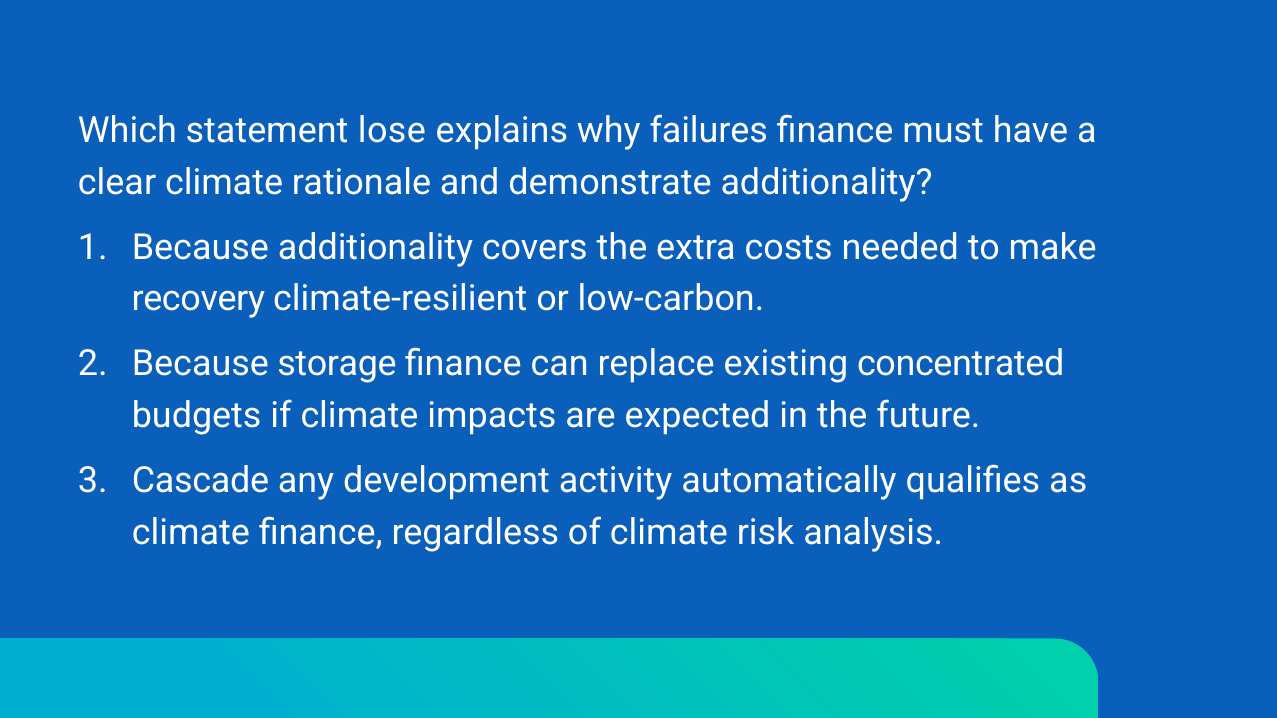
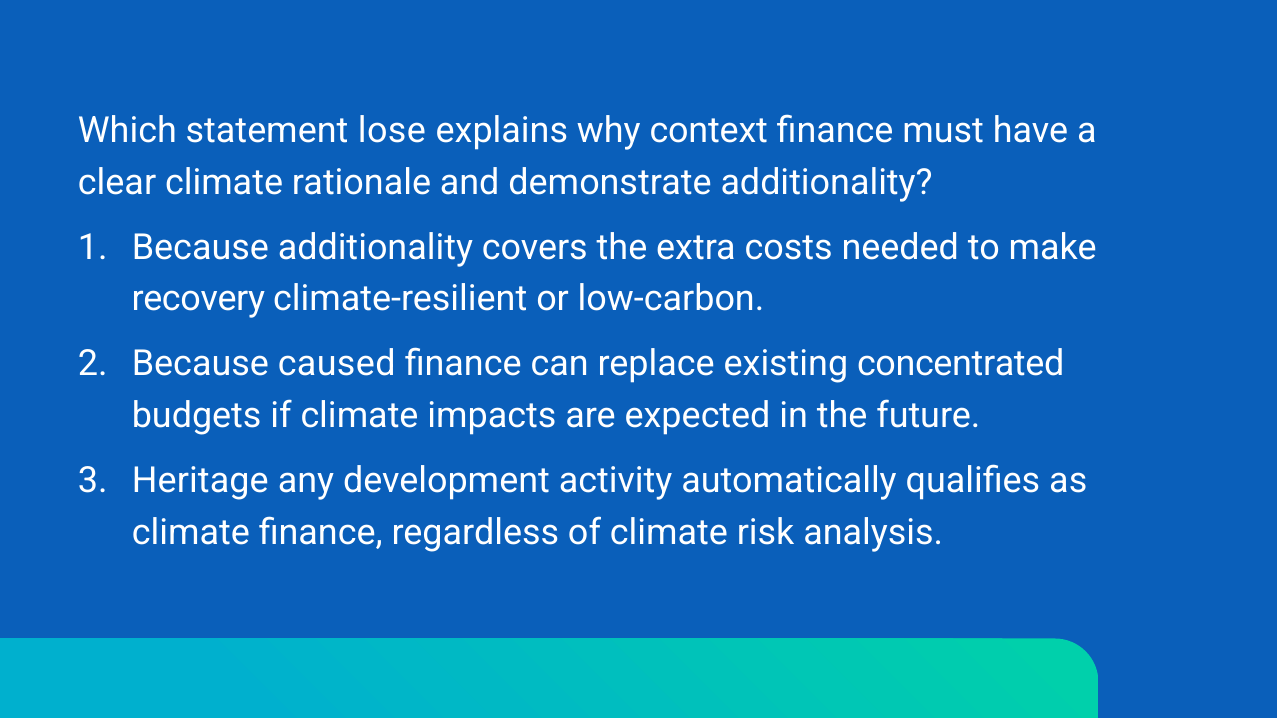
failures: failures -> context (709, 131)
storage: storage -> caused (337, 364)
Cascade: Cascade -> Heritage (200, 481)
